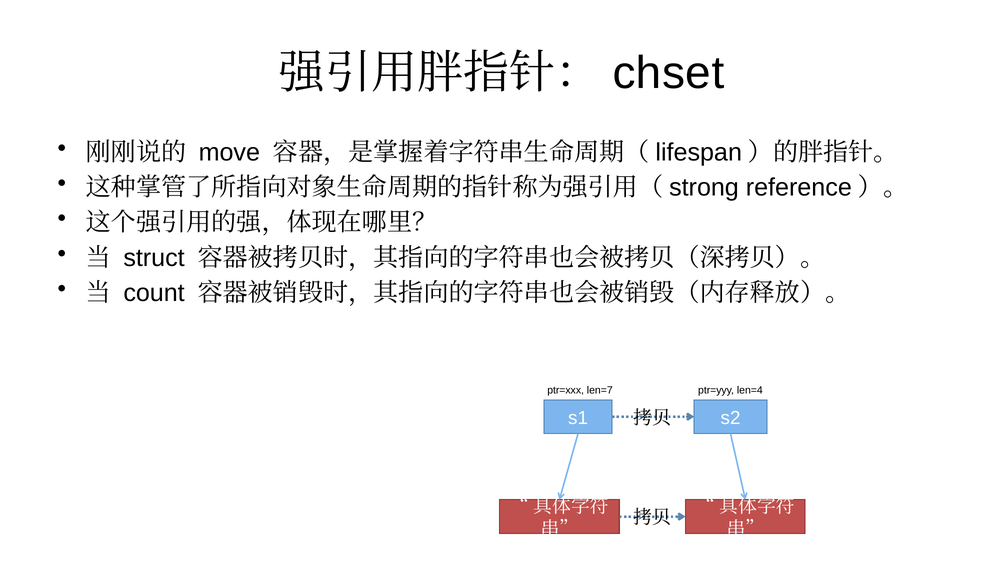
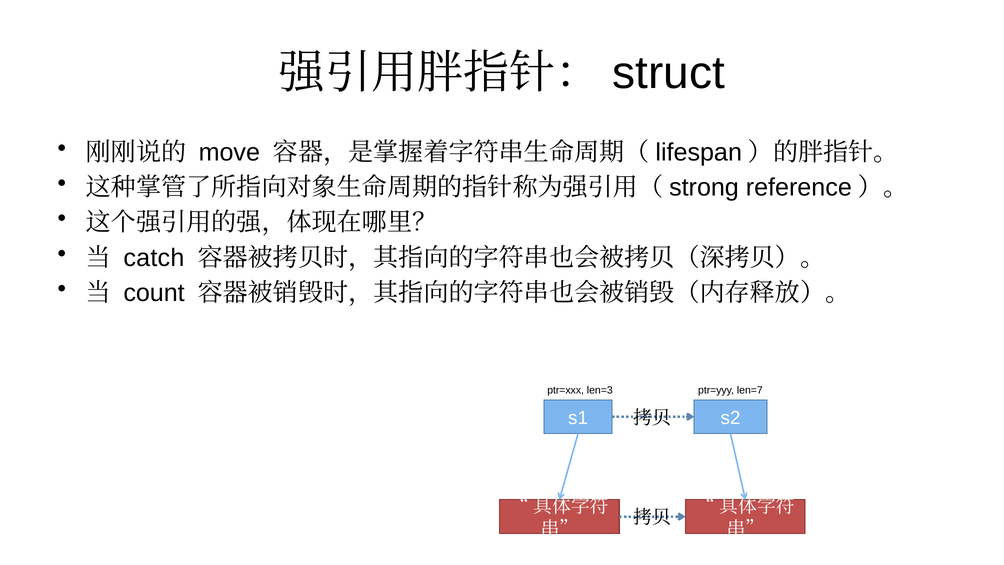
chset: chset -> struct (669, 73)
struct: struct -> catch (154, 258)
len=7: len=7 -> len=3 (600, 390)
len=4: len=4 -> len=7 (750, 390)
